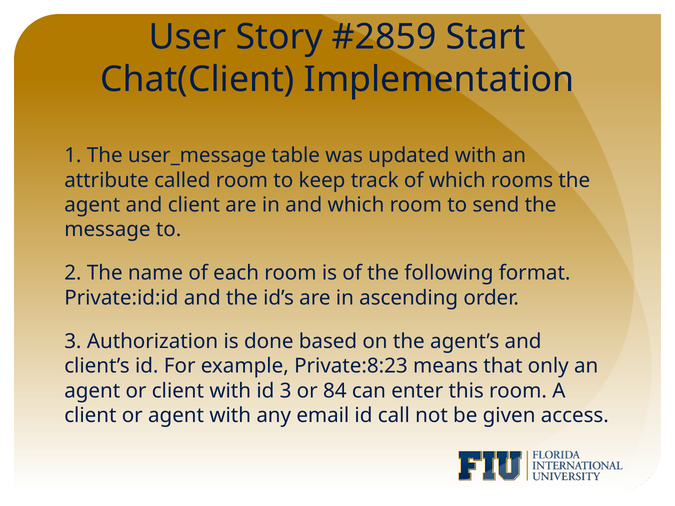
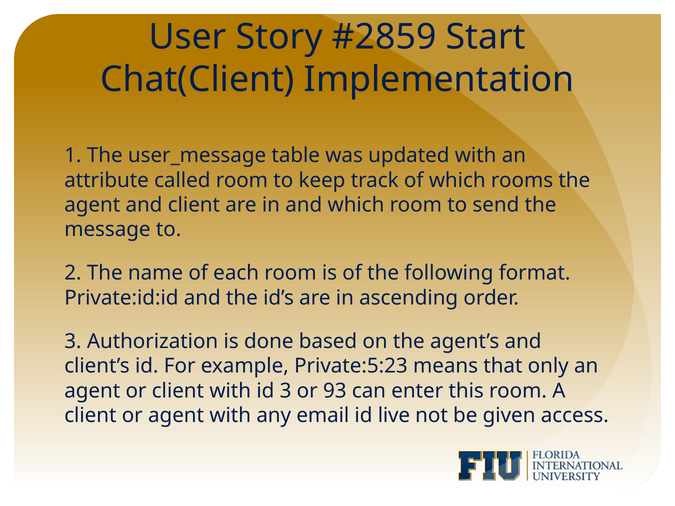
Private:8:23: Private:8:23 -> Private:5:23 (351, 366)
84: 84 -> 93 (335, 391)
call: call -> live (394, 416)
